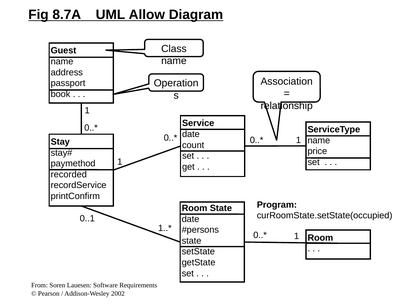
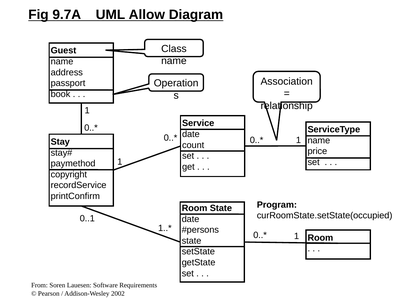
8.7A: 8.7A -> 9.7A (67, 15)
recorded: recorded -> copyright (69, 174)
